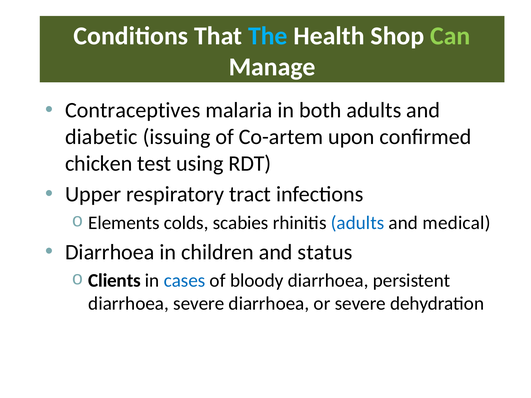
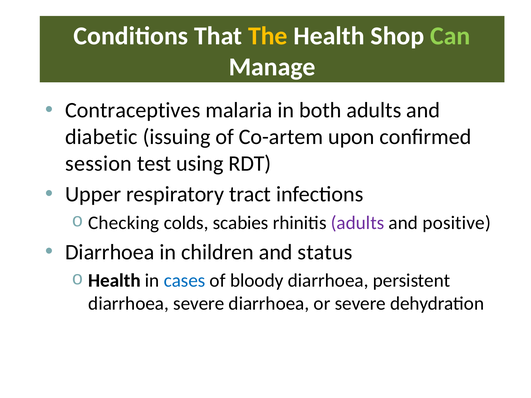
The colour: light blue -> yellow (268, 36)
chicken: chicken -> session (99, 163)
Elements: Elements -> Checking (124, 223)
adults colour: blue -> purple (358, 223)
medical: medical -> positive (457, 223)
Clients: Clients -> Health (114, 281)
